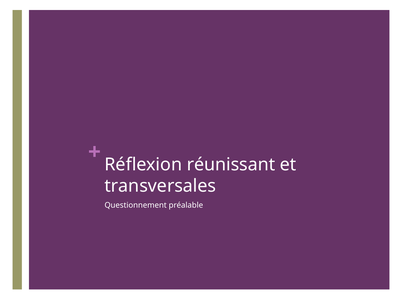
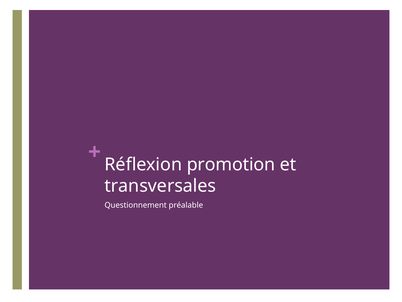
réunissant: réunissant -> promotion (231, 164)
